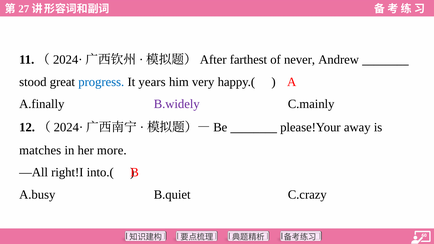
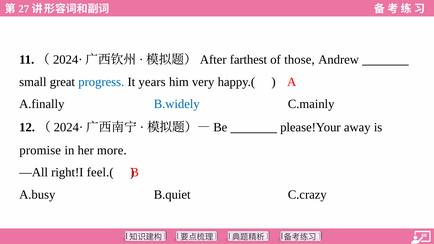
never: never -> those (299, 60)
stood: stood -> small (33, 82)
B.widely colour: purple -> blue (177, 104)
matches: matches -> promise (40, 150)
into.(: into.( -> feel.( (100, 172)
